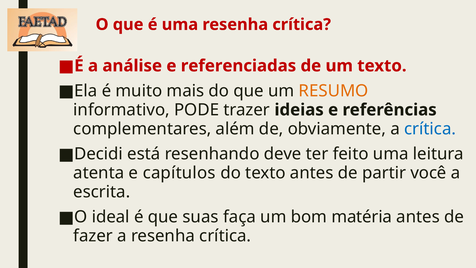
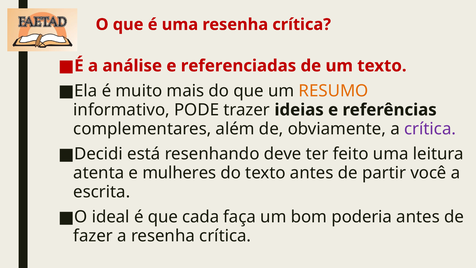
crítica colour: blue -> purple (430, 129)
capítulos: capítulos -> mulheres (179, 173)
suas: suas -> cada (201, 217)
matéria: matéria -> poderia (362, 217)
